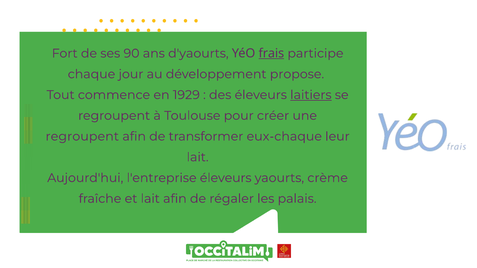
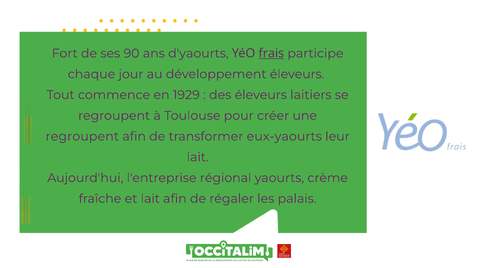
développement propose: propose -> éleveurs (297, 74)
laitiers underline: present -> none (311, 95)
eux-chaque: eux-chaque -> eux-yaourts (284, 137)
l'entreprise éleveurs: éleveurs -> régional (226, 178)
